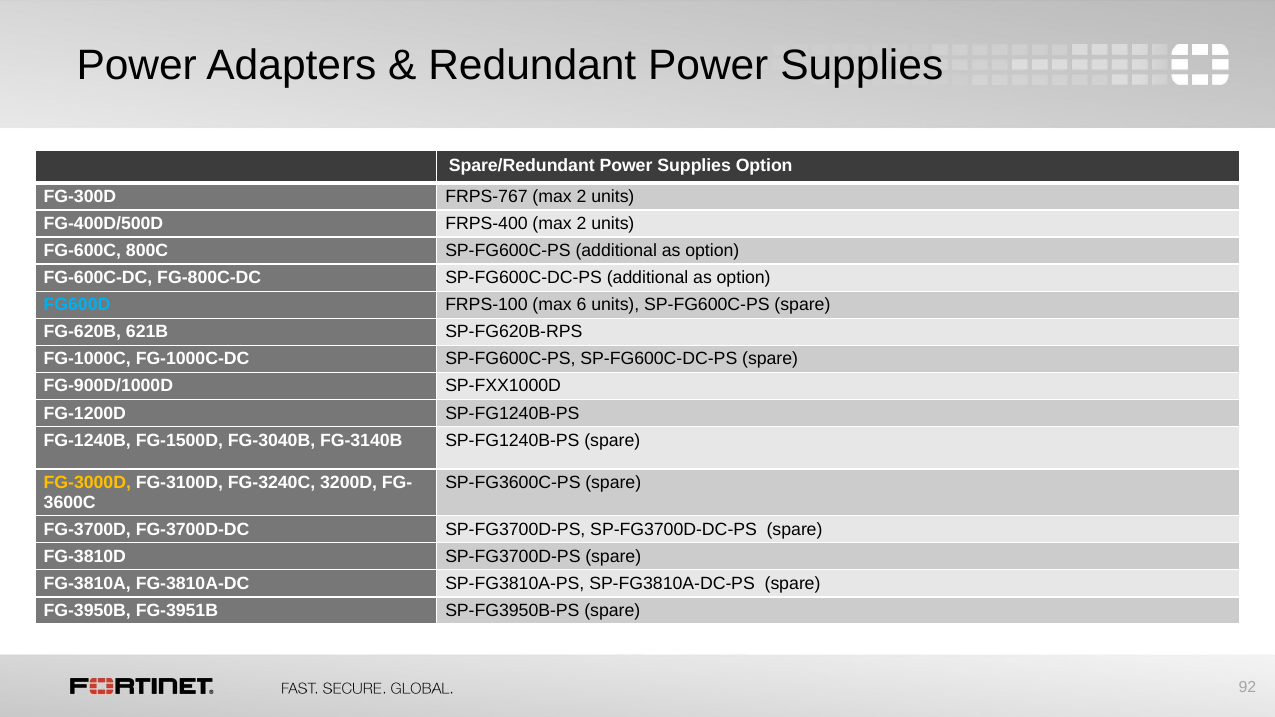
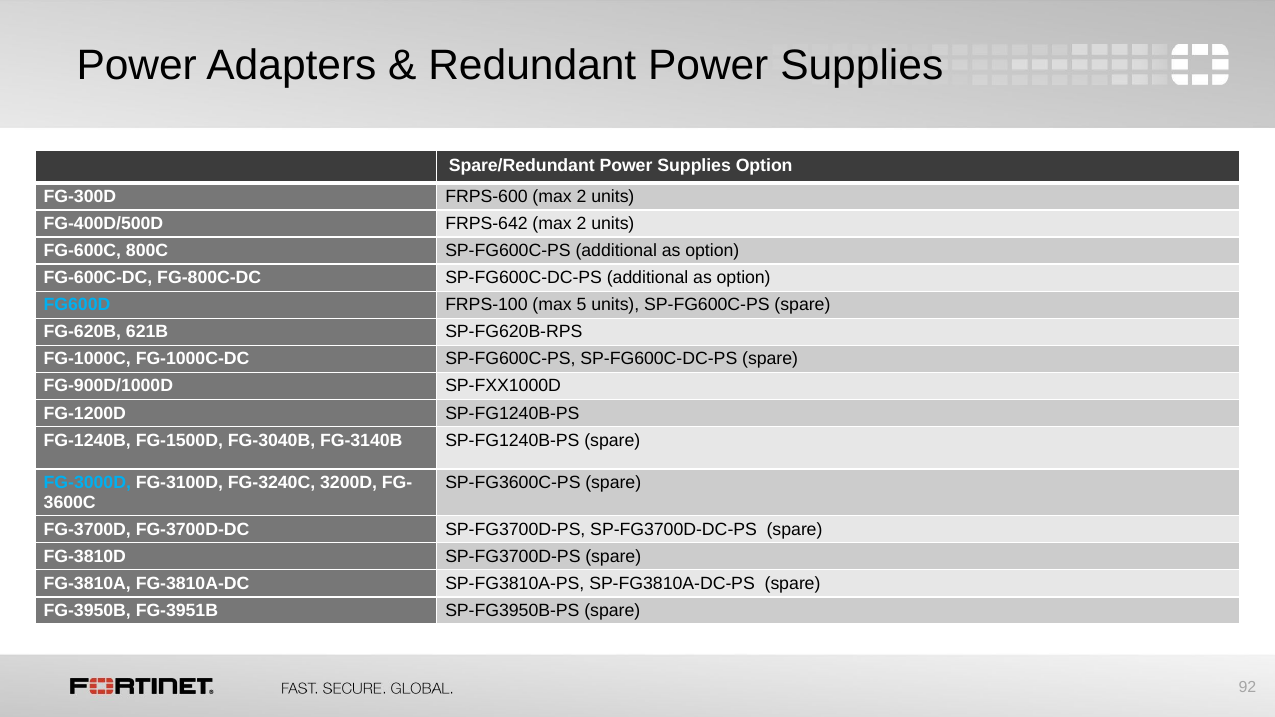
FRPS-767: FRPS-767 -> FRPS-600 (486, 197)
FRPS-400: FRPS-400 -> FRPS-642 (486, 224)
6: 6 -> 5 (582, 305)
FG-3000D colour: yellow -> light blue (87, 483)
